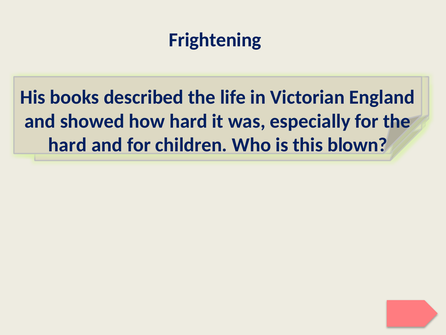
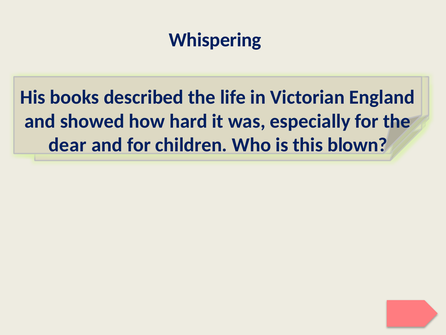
Frightening: Frightening -> Whispering (215, 40)
hard: hard -> dear (67, 145)
